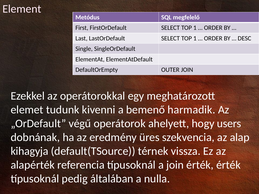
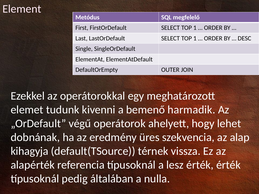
users: users -> lehet (229, 124)
a join: join -> lesz (175, 165)
